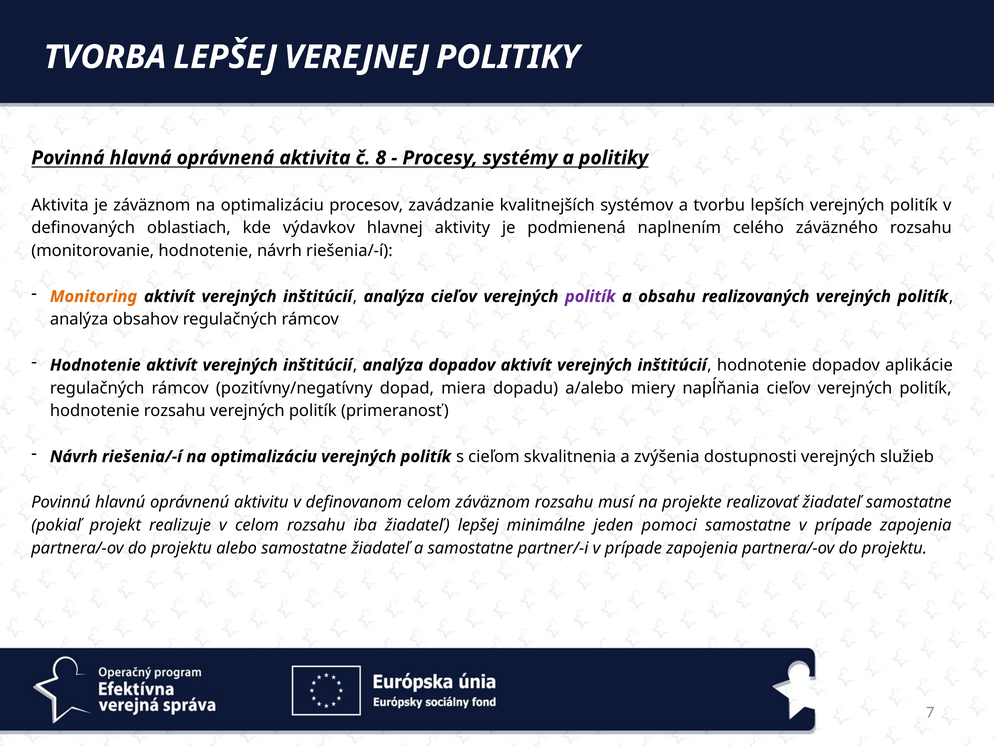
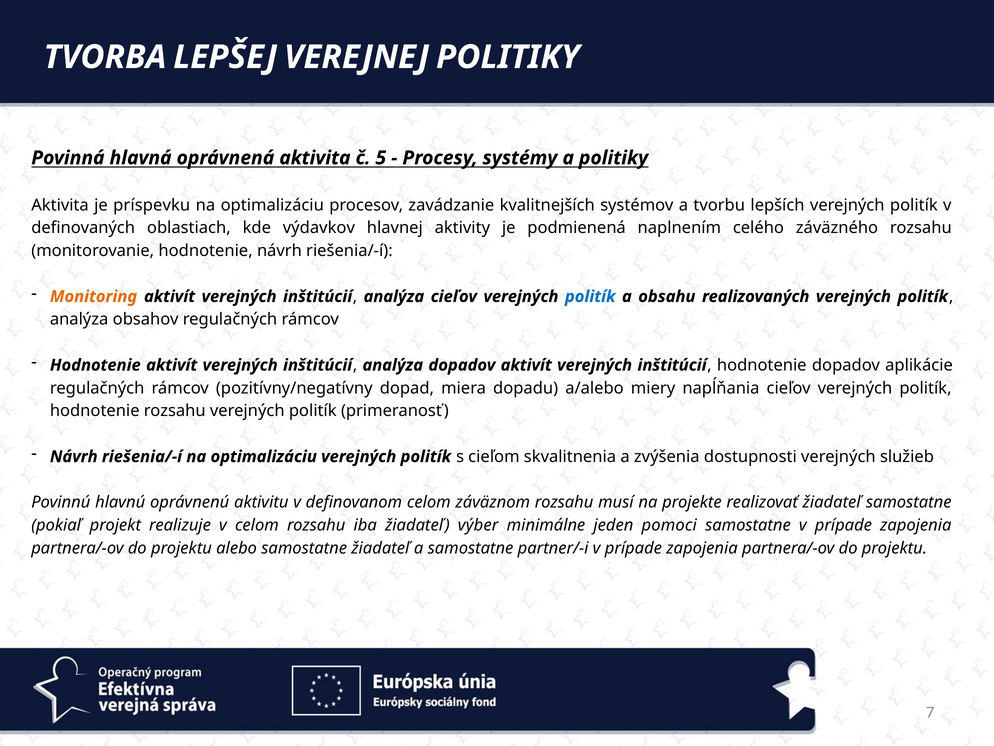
8: 8 -> 5 (381, 158)
je záväznom: záväznom -> príspevku (152, 205)
politík colour: purple -> blue (590, 296)
žiadateľ lepšej: lepšej -> výber (478, 525)
